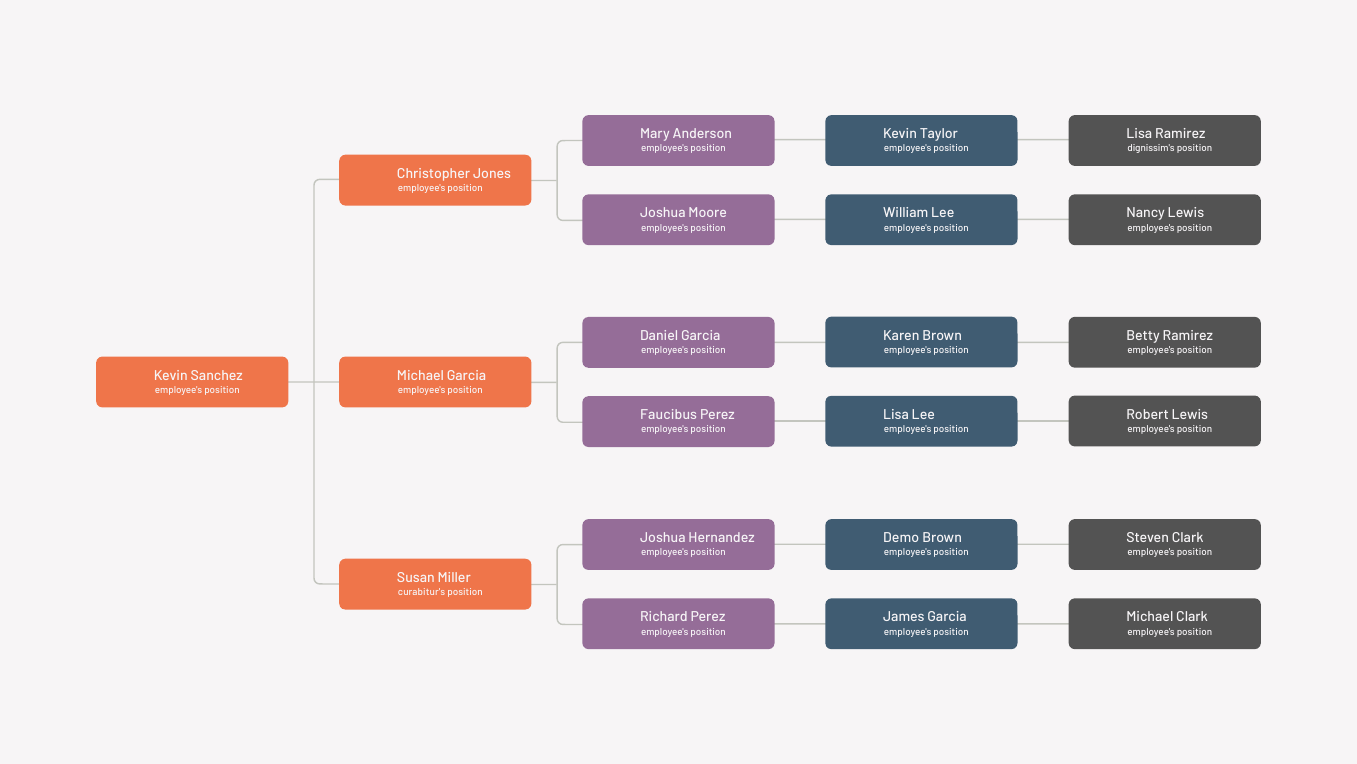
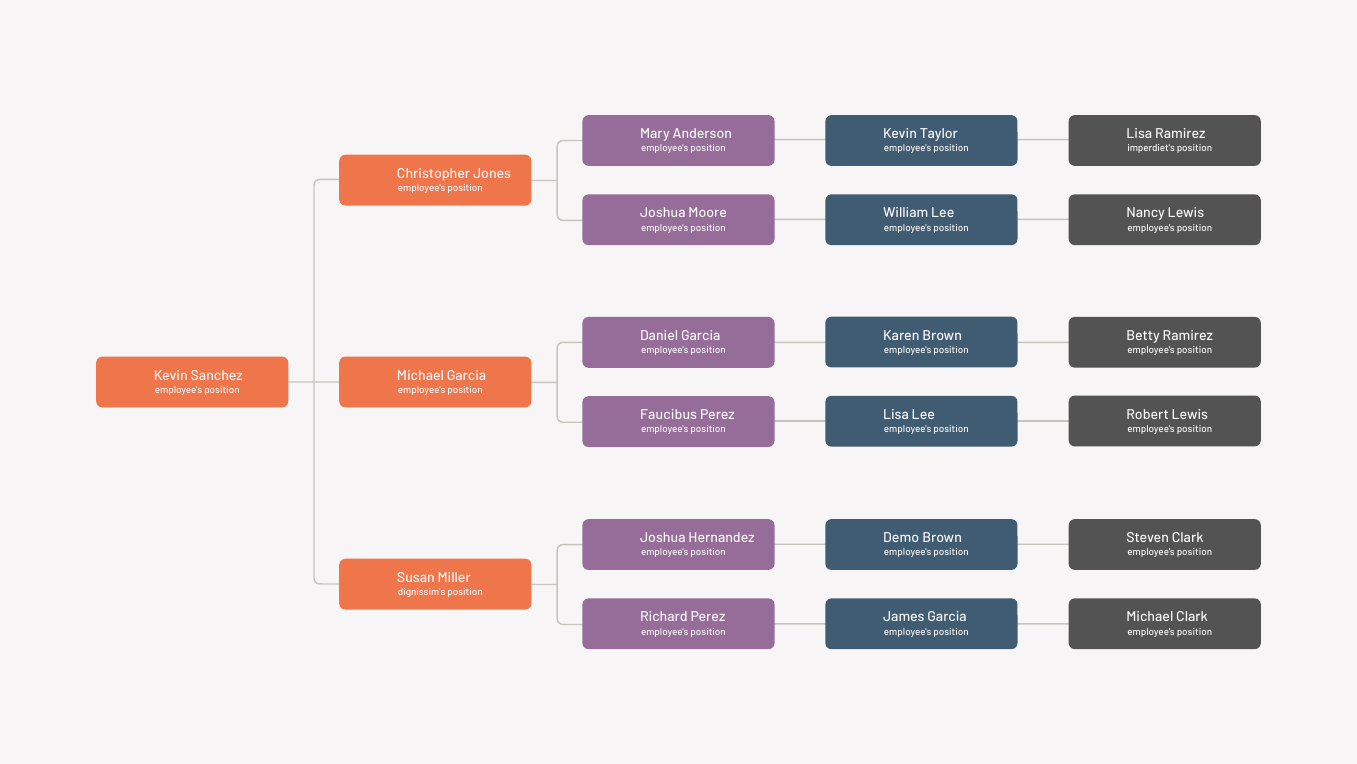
dignissim's: dignissim's -> imperdiet's (1151, 148)
curabitur's: curabitur's -> dignissim's (422, 592)
